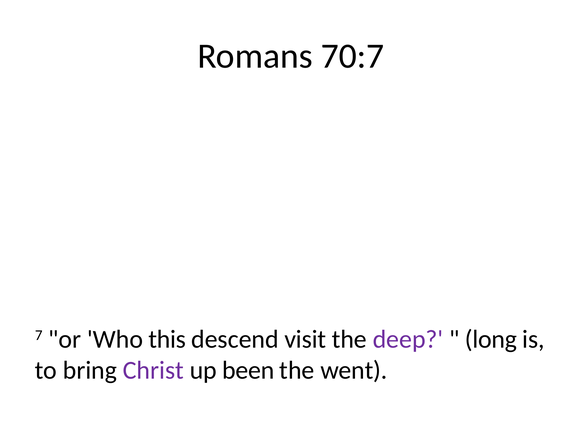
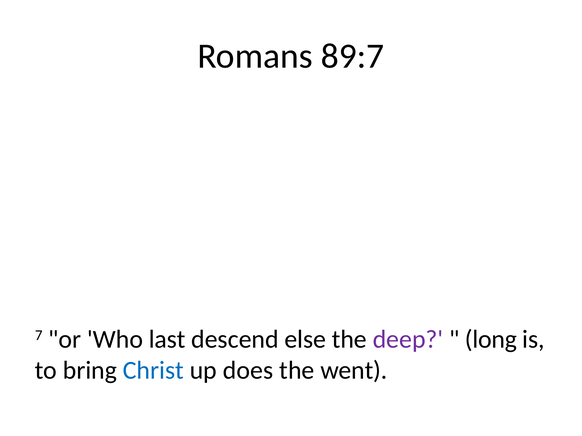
70:7: 70:7 -> 89:7 (352, 56)
this: this -> last (167, 340)
visit: visit -> else (305, 340)
Christ colour: purple -> blue (153, 371)
been: been -> does (248, 371)
